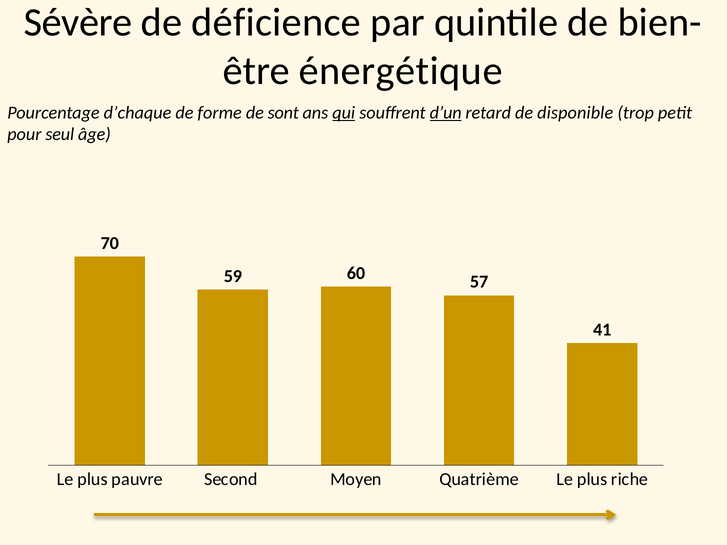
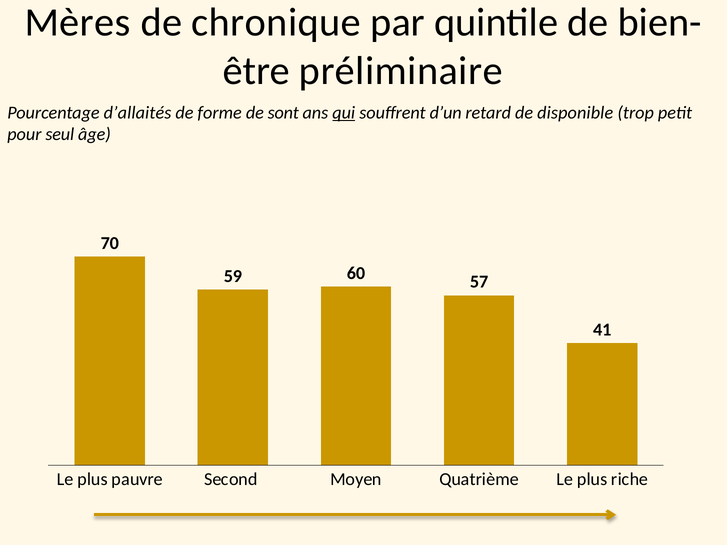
Sévère: Sévère -> Mères (78, 22)
déficience: déficience -> chronique (276, 22)
énergétique: énergétique -> préliminaire (401, 71)
d’chaque: d’chaque -> d’allaités (138, 113)
d’un underline: present -> none (446, 113)
